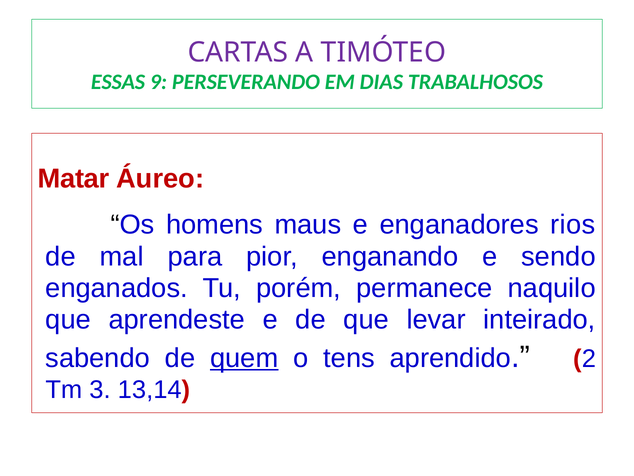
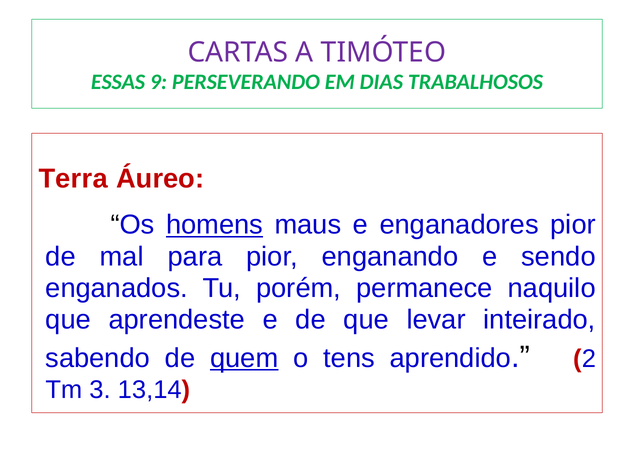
Matar: Matar -> Terra (73, 179)
homens underline: none -> present (215, 225)
enganadores rios: rios -> pior (573, 225)
